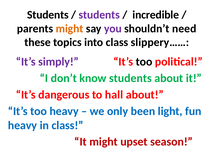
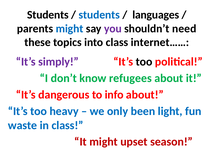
students colour: purple -> blue (99, 15)
incredible: incredible -> languages (156, 15)
might colour: orange -> blue (70, 29)
slippery……: slippery…… -> internet…… (160, 42)
know students: students -> refugees (130, 78)
hall: hall -> info (114, 95)
heavy: heavy -> waste (23, 125)
